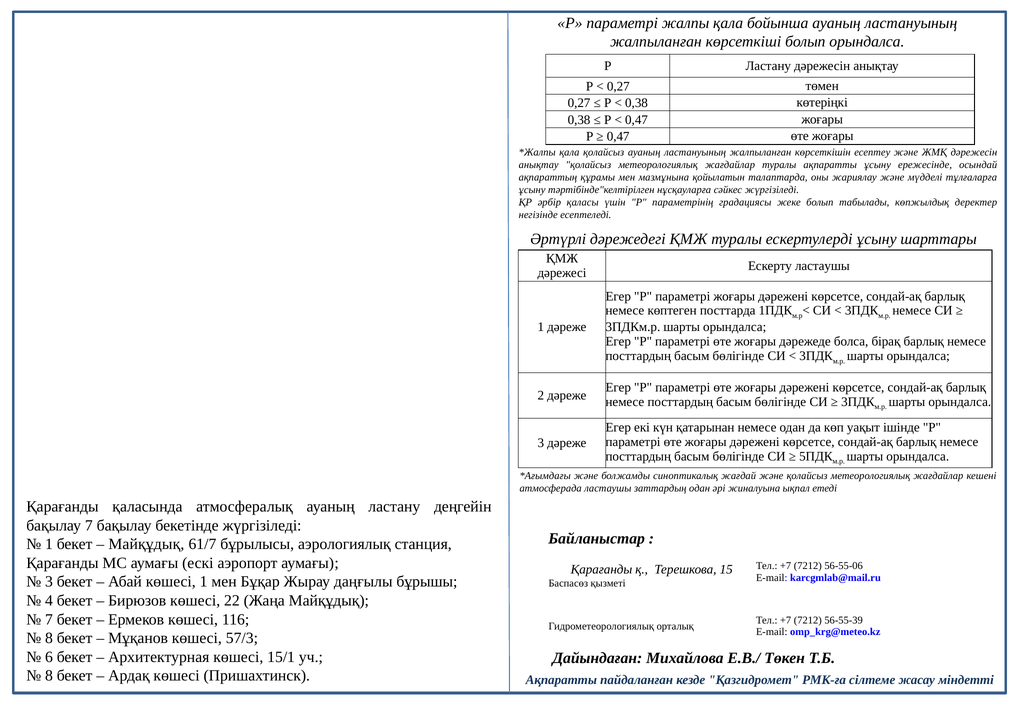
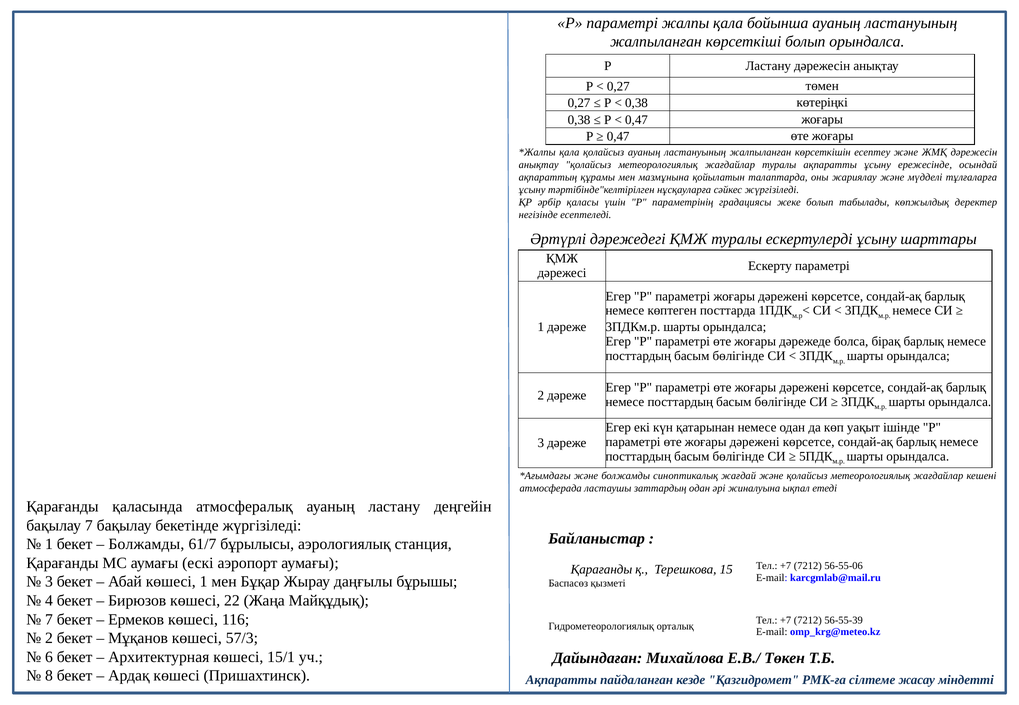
Ескерту ластаушы: ластаушы -> параметрі (822, 266)
Майқұдық: Майқұдық -> Болжамды (146, 545)
8: 8 -> 2 (49, 639)
